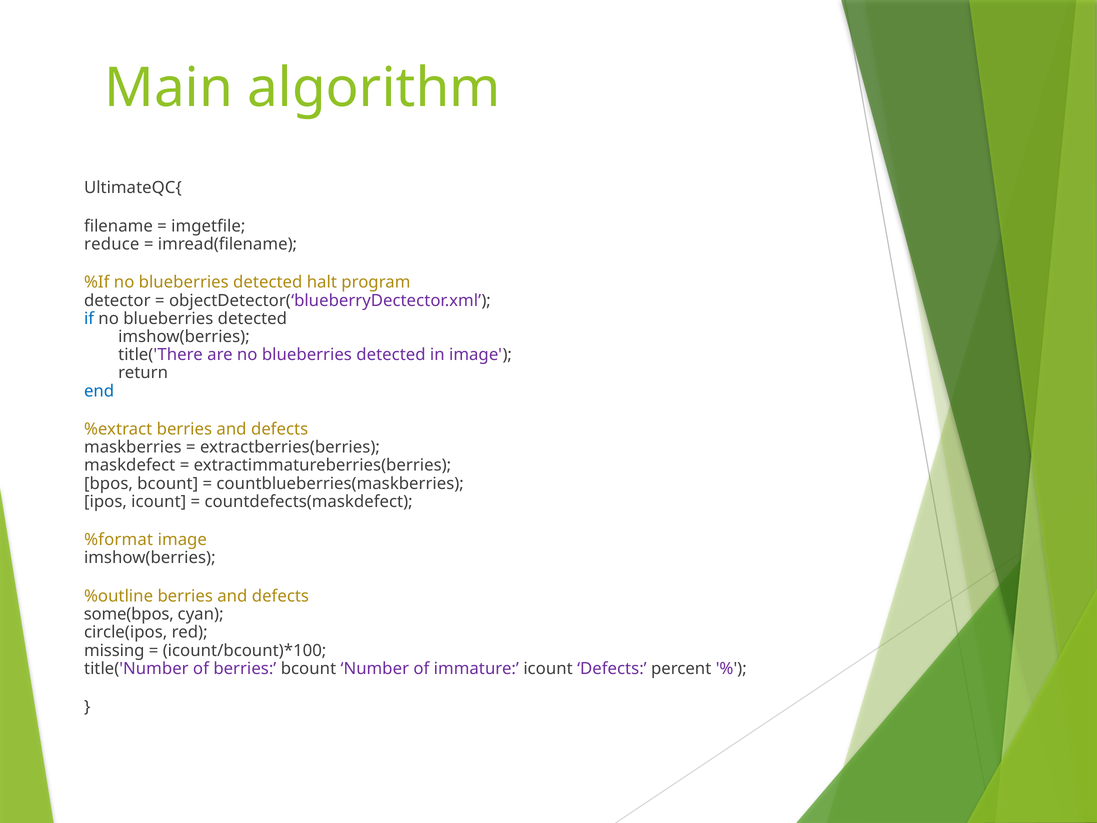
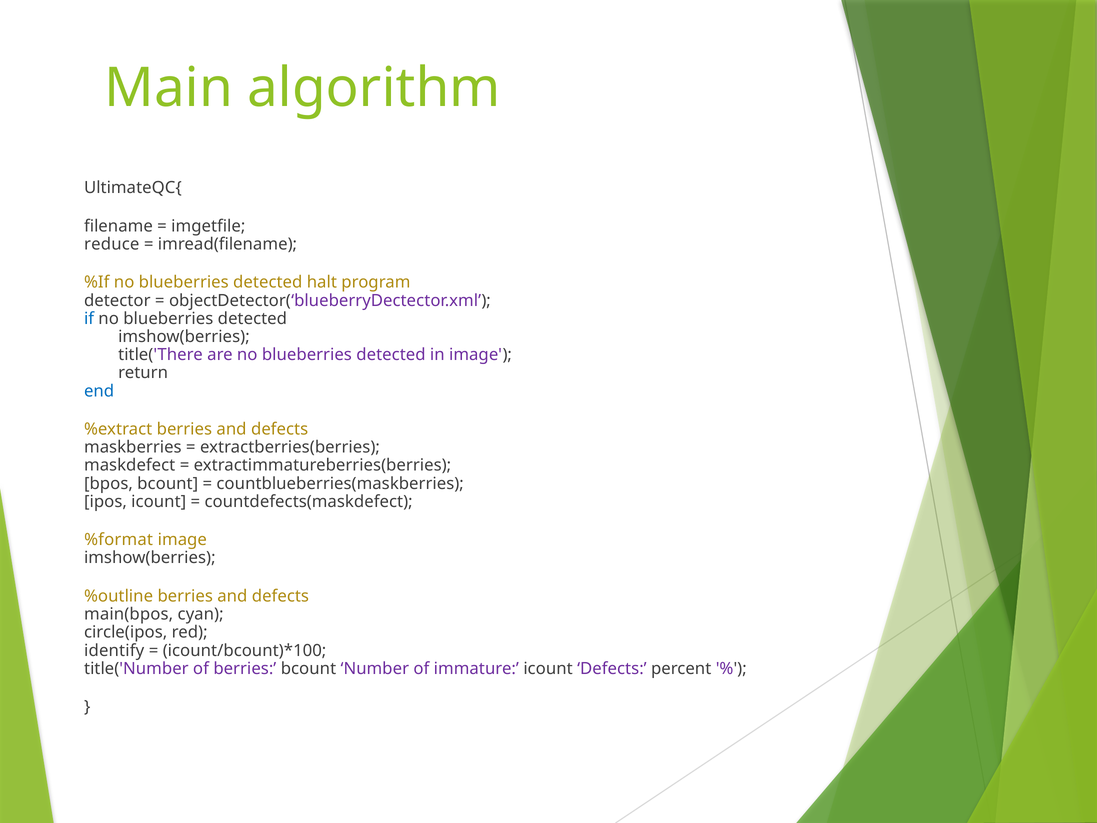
some(bpos: some(bpos -> main(bpos (129, 614)
missing: missing -> identify (114, 650)
